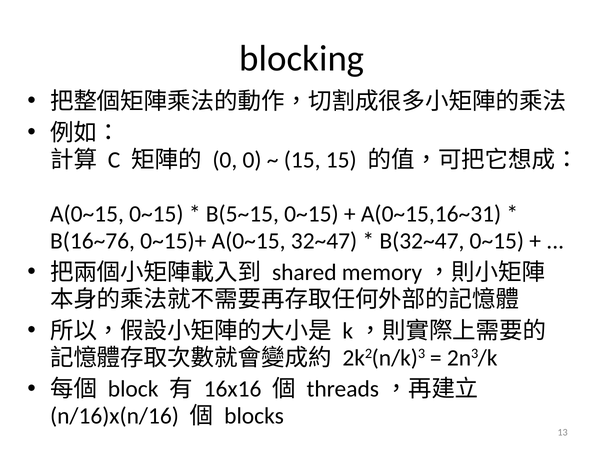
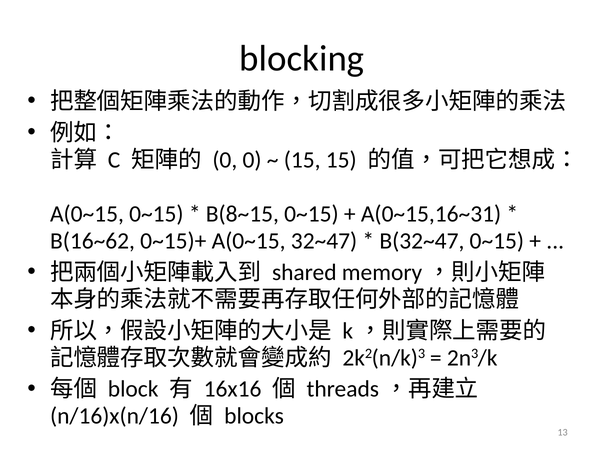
B(5~15: B(5~15 -> B(8~15 (242, 214)
B(16~76: B(16~76 -> B(16~62 (93, 241)
